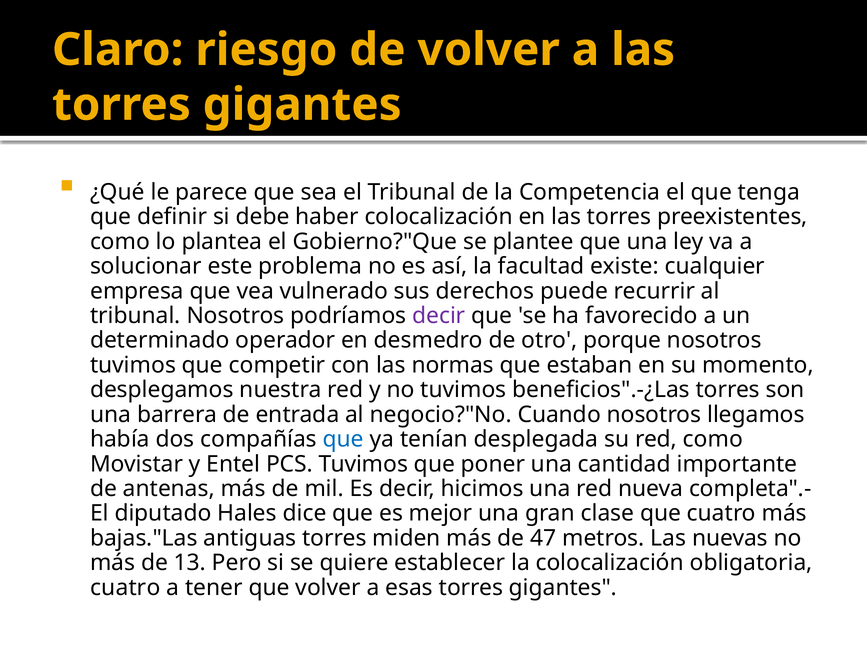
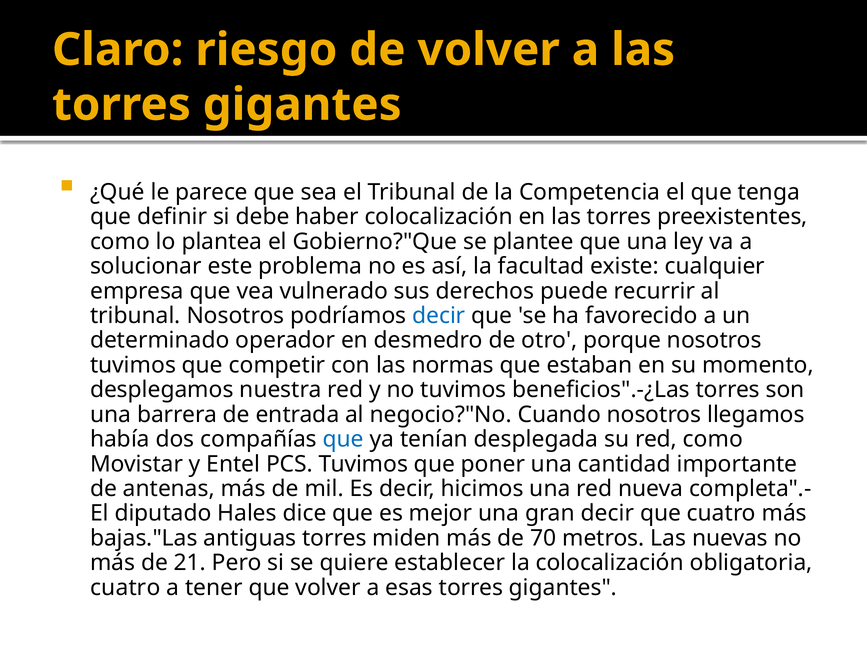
decir colour: purple -> blue (439, 316)
gran clase: clase -> decir (608, 514)
47: 47 -> 70 (543, 538)
13: 13 -> 21 (190, 563)
